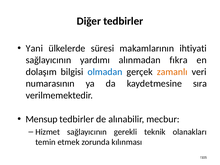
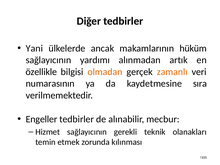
süresi: süresi -> ancak (102, 48)
ihtiyati: ihtiyati -> hüküm (193, 48)
fıkra: fıkra -> artık (179, 60)
dolaşım: dolaşım -> özellikle (41, 72)
olmadan colour: blue -> orange (105, 72)
Mensup: Mensup -> Engeller (42, 119)
